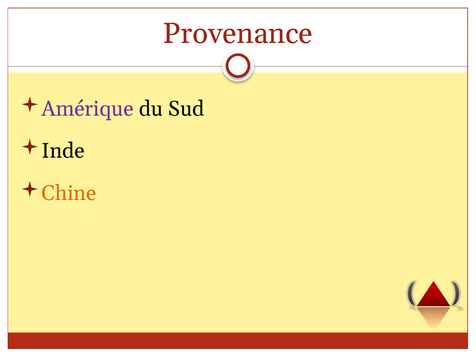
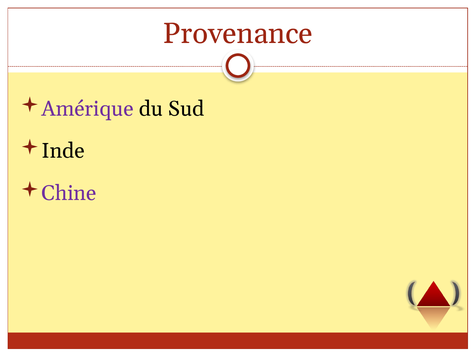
Chine colour: orange -> purple (69, 193)
